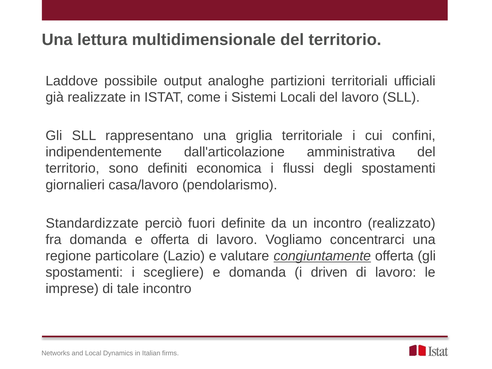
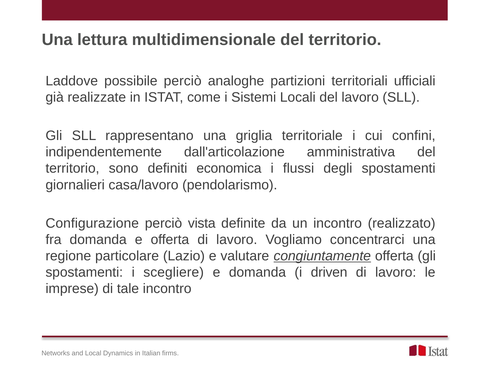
possibile output: output -> perciò (183, 81)
Standardizzate: Standardizzate -> Configurazione (92, 223)
fuori: fuori -> vista (202, 223)
